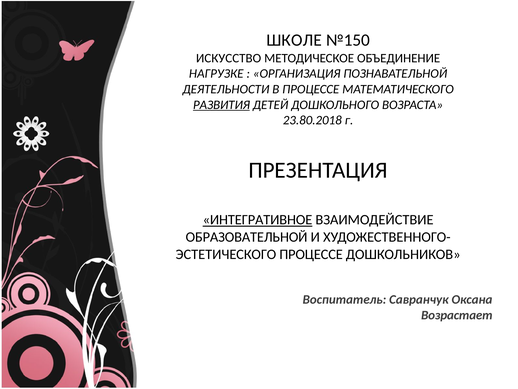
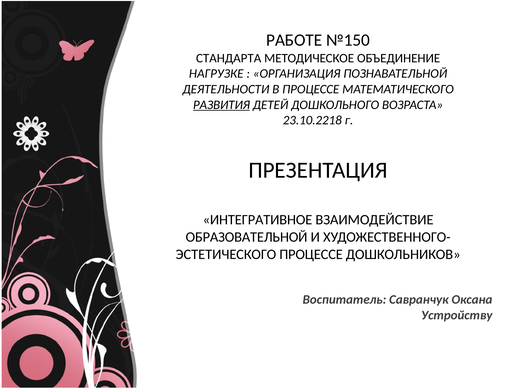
ШКОЛЕ: ШКОЛЕ -> РАБОТЕ (294, 40)
ИСКУССТВО: ИСКУССТВО -> СТАНДАРТА (229, 58)
23.80.2018: 23.80.2018 -> 23.10.2218 (312, 120)
ИНТЕГРАТИВНОЕ underline: present -> none (258, 220)
Возрастает: Возрастает -> Устройству (457, 315)
